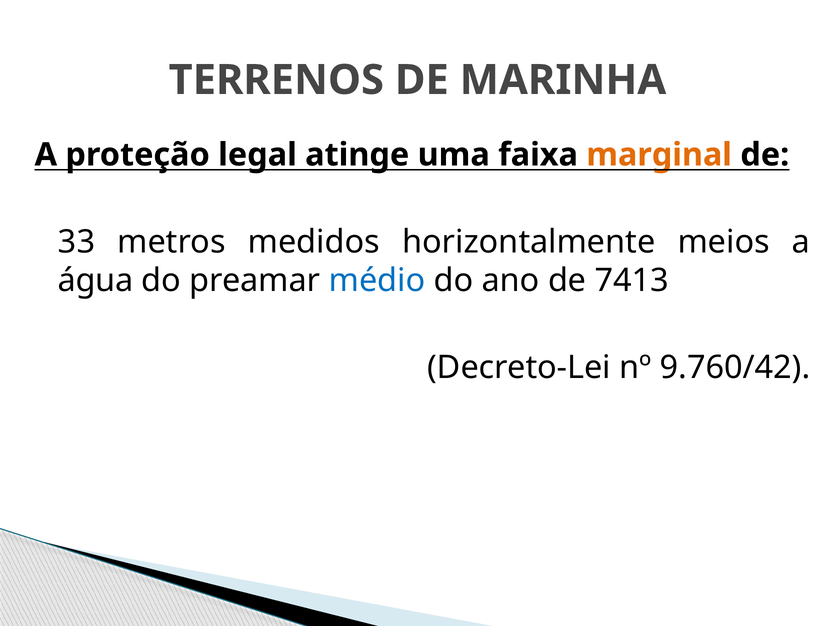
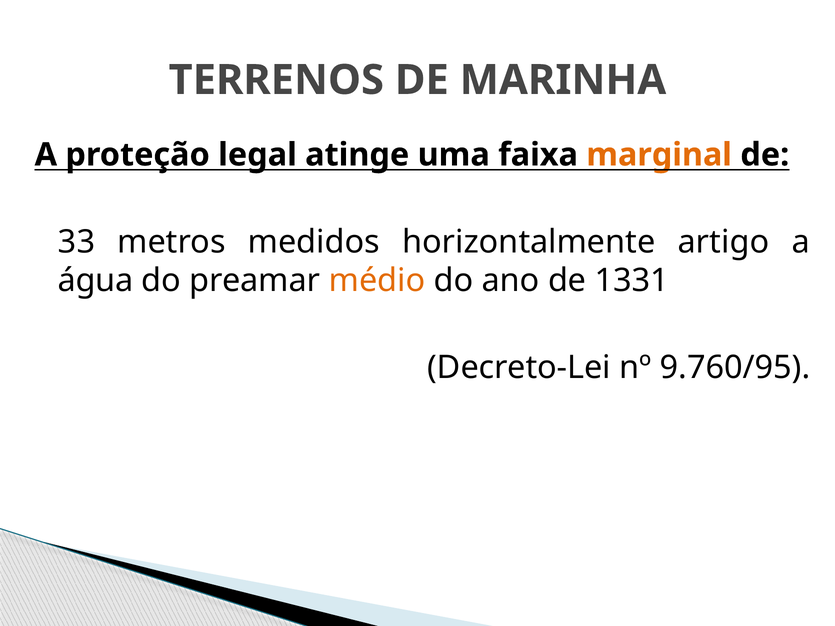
meios: meios -> artigo (724, 242)
médio colour: blue -> orange (377, 281)
7413: 7413 -> 1331 (632, 281)
9.760/42: 9.760/42 -> 9.760/95 (735, 368)
